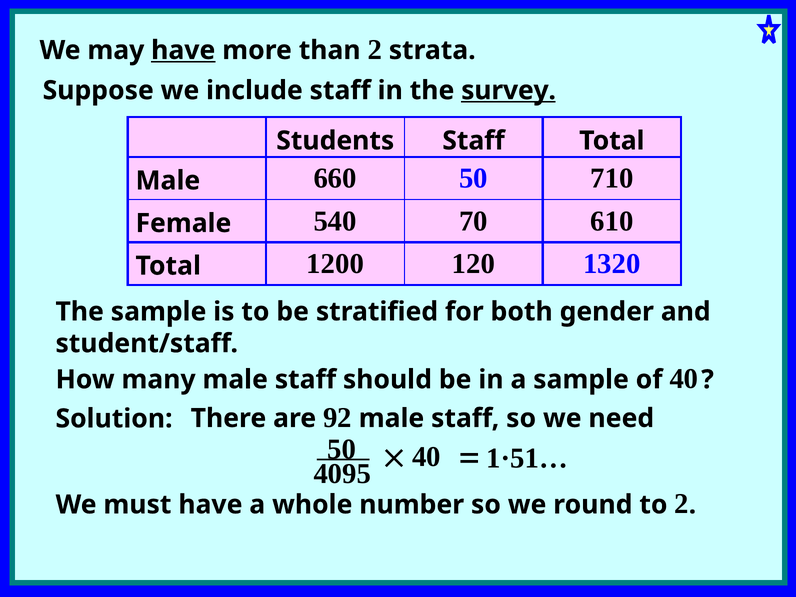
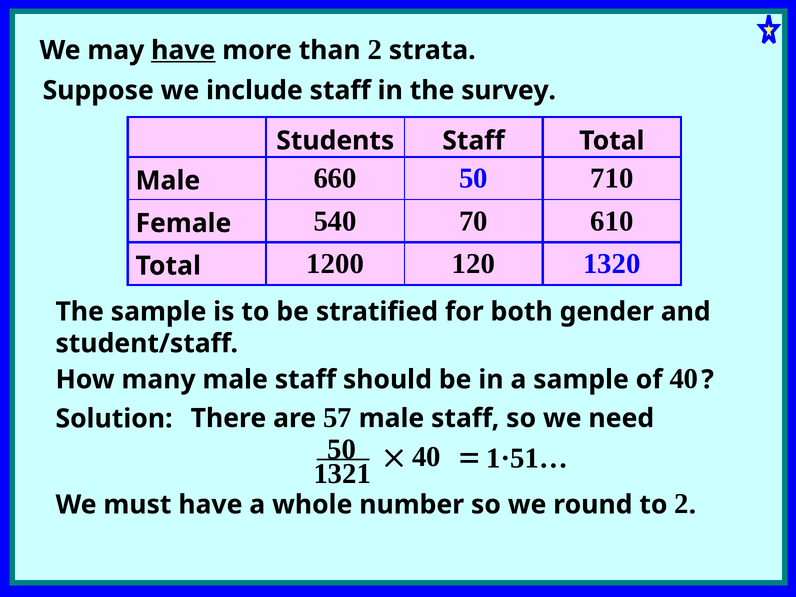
survey underline: present -> none (509, 90)
92: 92 -> 57 (337, 418)
4095: 4095 -> 1321 (342, 474)
